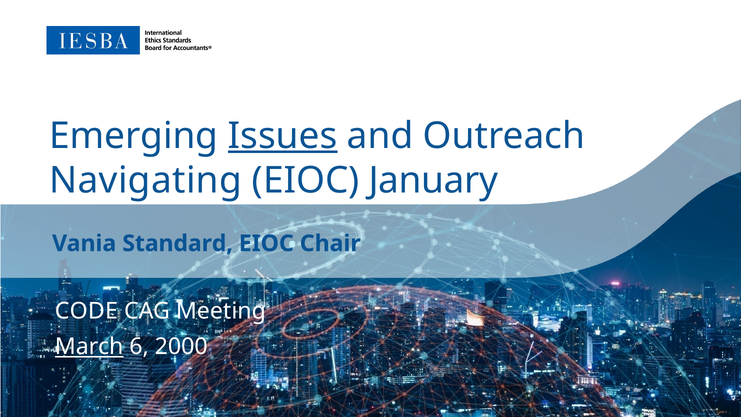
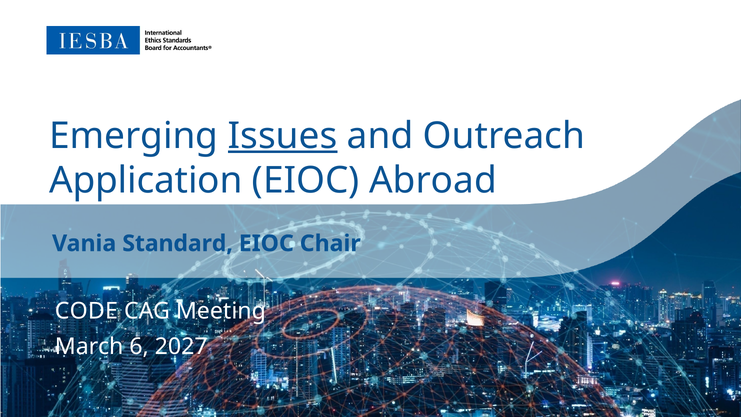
Navigating: Navigating -> Application (146, 180)
January: January -> Abroad (433, 180)
March underline: present -> none (89, 347)
2000: 2000 -> 2027 (181, 347)
